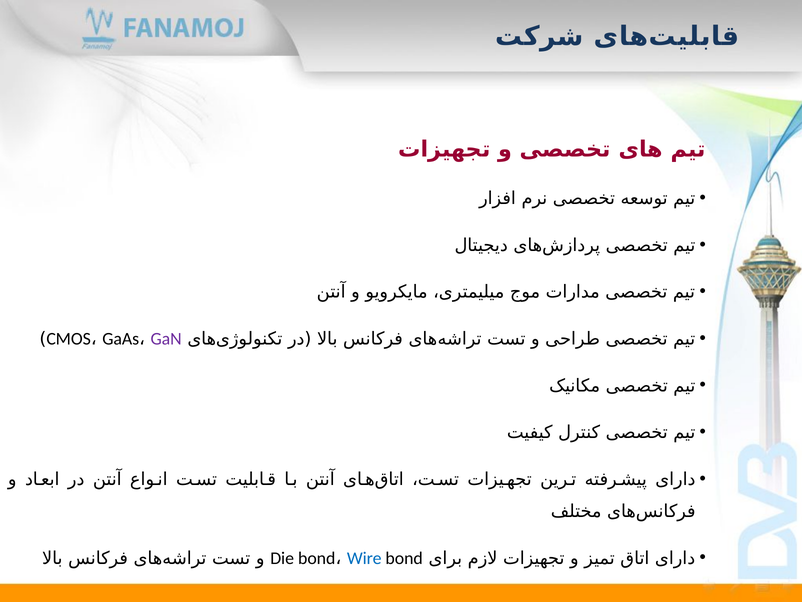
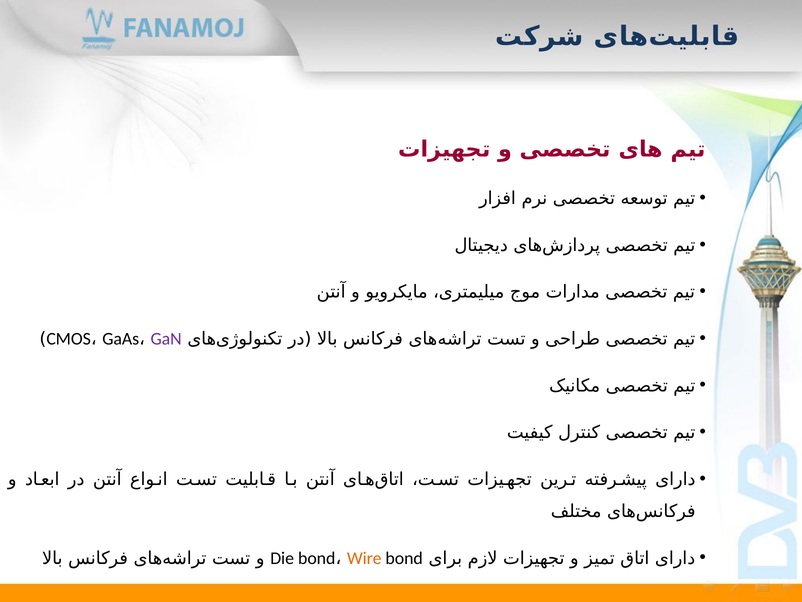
Wire colour: blue -> orange (364, 558)
